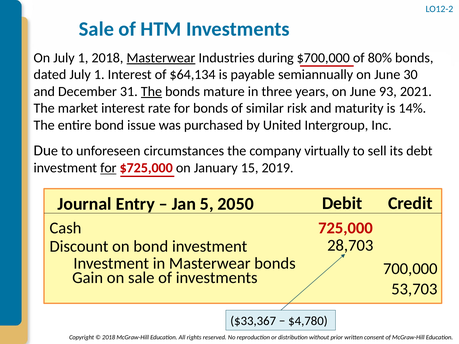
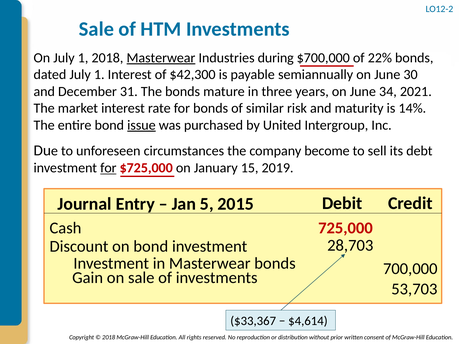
80%: 80% -> 22% (380, 58)
$64,134: $64,134 -> $42,300 (193, 75)
The underline: present -> none (151, 92)
93: 93 -> 34 (388, 92)
issue underline: none -> present (141, 125)
virtually: virtually -> become (327, 151)
2050: 2050 -> 2015 (236, 204)
$4,780: $4,780 -> $4,614 (308, 321)
